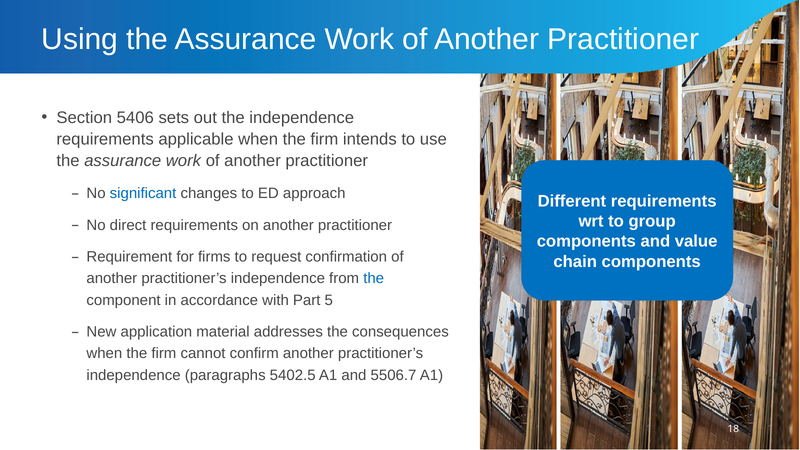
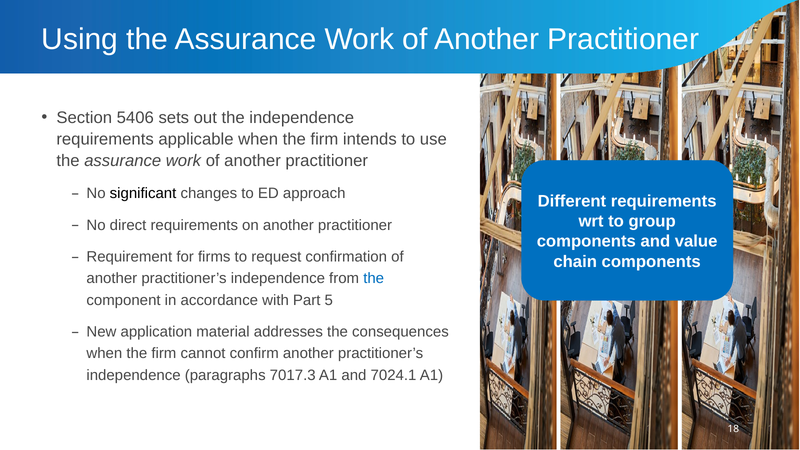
significant colour: blue -> black (143, 193)
5402.5: 5402.5 -> 7017.3 (293, 375)
5506.7: 5506.7 -> 7024.1 (394, 375)
